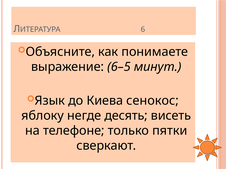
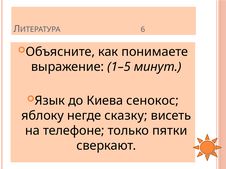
6–5: 6–5 -> 1–5 (119, 67)
десять: десять -> сказку (126, 116)
